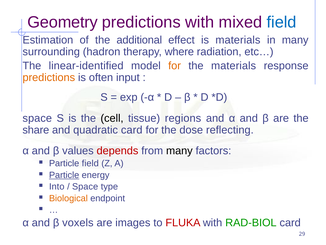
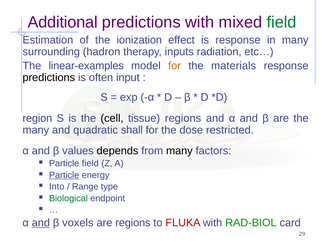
Geometry: Geometry -> Additional (63, 22)
field colour: blue -> green (282, 22)
additional: additional -> ionization (139, 40)
is materials: materials -> response (238, 40)
where: where -> inputs (179, 52)
linear-identified: linear-identified -> linear-examples (86, 66)
predictions colour: orange -> black (49, 77)
space: space -> region (37, 118)
share: share -> many (36, 130)
quadratic card: card -> shall (132, 130)
reflecting: reflecting -> restricted (230, 130)
depends colour: red -> black (117, 151)
Space: Space -> Range (85, 186)
Biological colour: orange -> green (68, 198)
and underline: none -> present (41, 222)
are images: images -> regions (133, 222)
